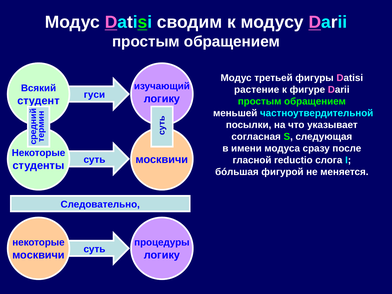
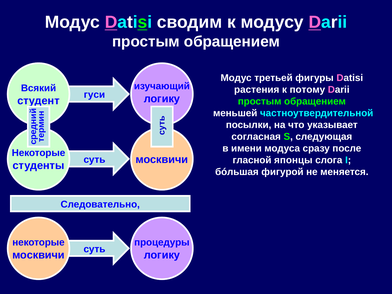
растение: растение -> растения (257, 90)
фигуре: фигуре -> потому (307, 90)
reductio: reductio -> японцы (293, 160)
